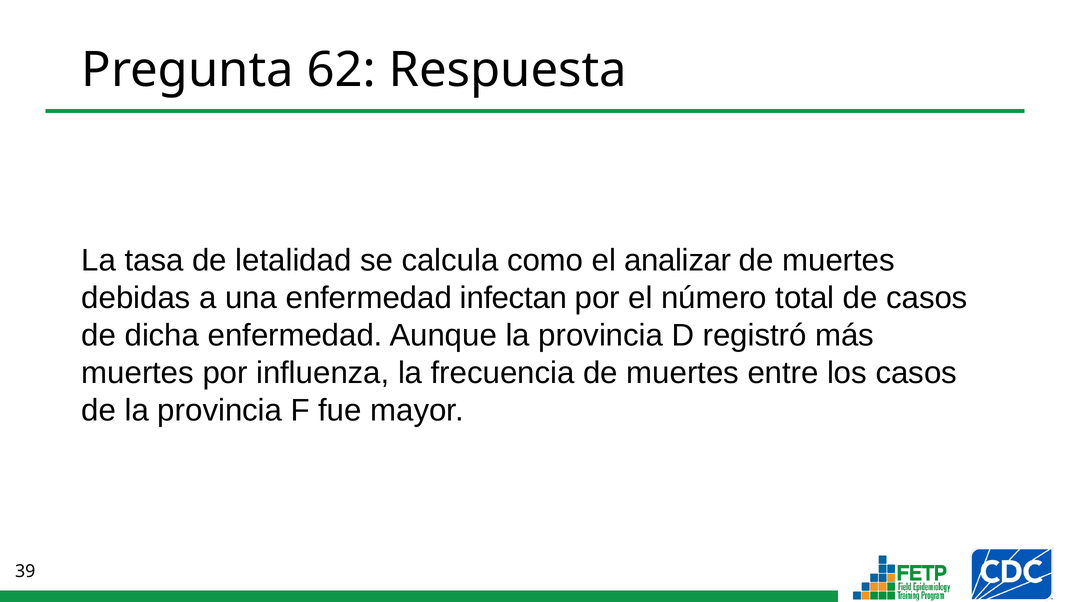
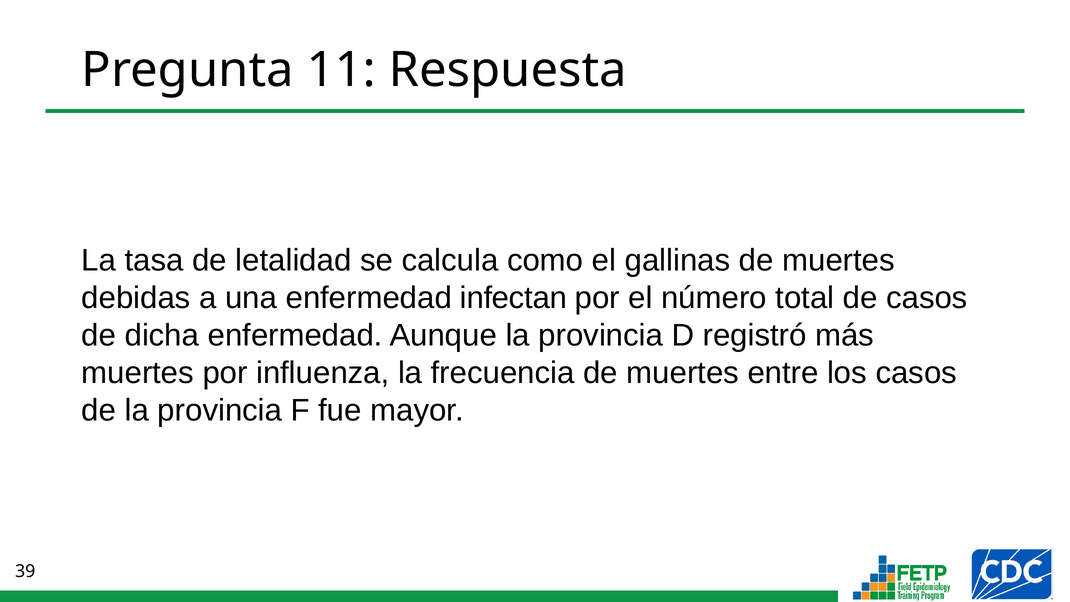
62: 62 -> 11 (341, 70)
analizar: analizar -> gallinas (678, 261)
